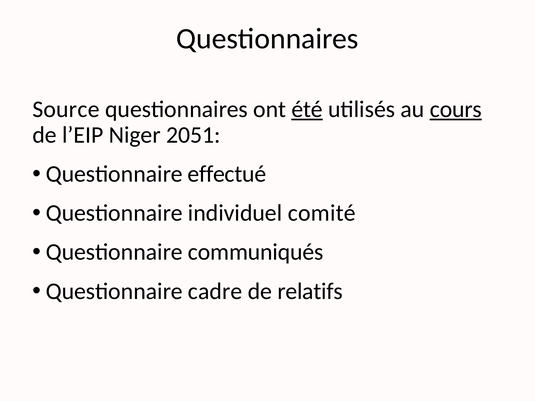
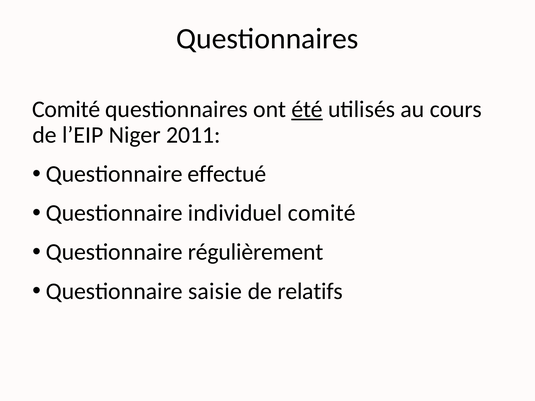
Source: Source -> Comité (66, 109)
cours underline: present -> none (456, 109)
2051: 2051 -> 2011 (193, 135)
communiqués: communiqués -> régulièrement (256, 252)
cadre: cadre -> saisie (215, 291)
